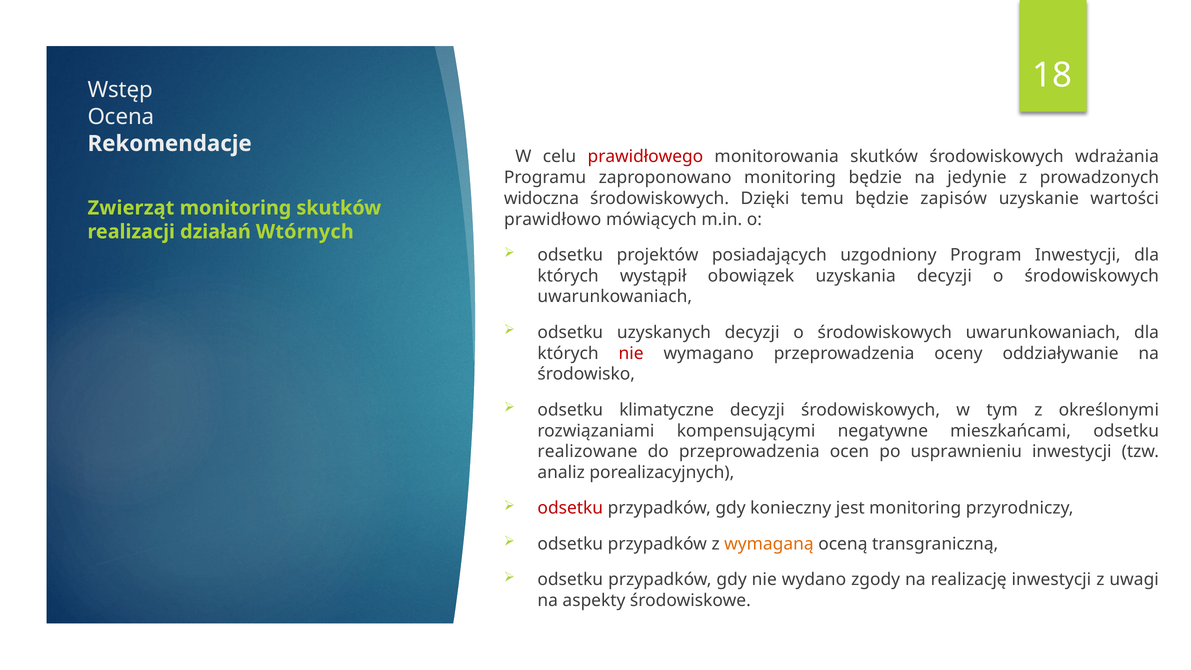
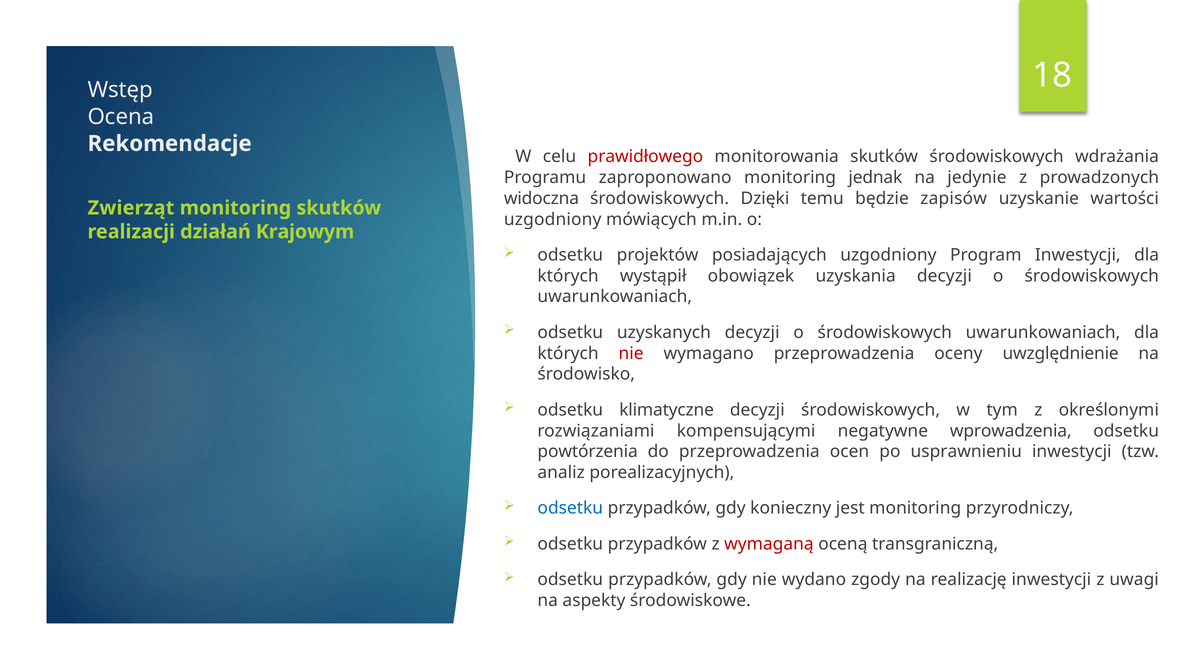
monitoring będzie: będzie -> jednak (875, 178)
prawidłowo: prawidłowo -> uzgodniony (553, 219)
Wtórnych: Wtórnych -> Krajowym (305, 232)
oddziaływanie: oddziaływanie -> uwzględnienie (1061, 353)
mieszkańcami: mieszkańcami -> wprowadzenia (1011, 431)
realizowane: realizowane -> powtórzenia (588, 452)
odsetku colour: red -> blue (570, 508)
wymaganą colour: orange -> red (769, 544)
